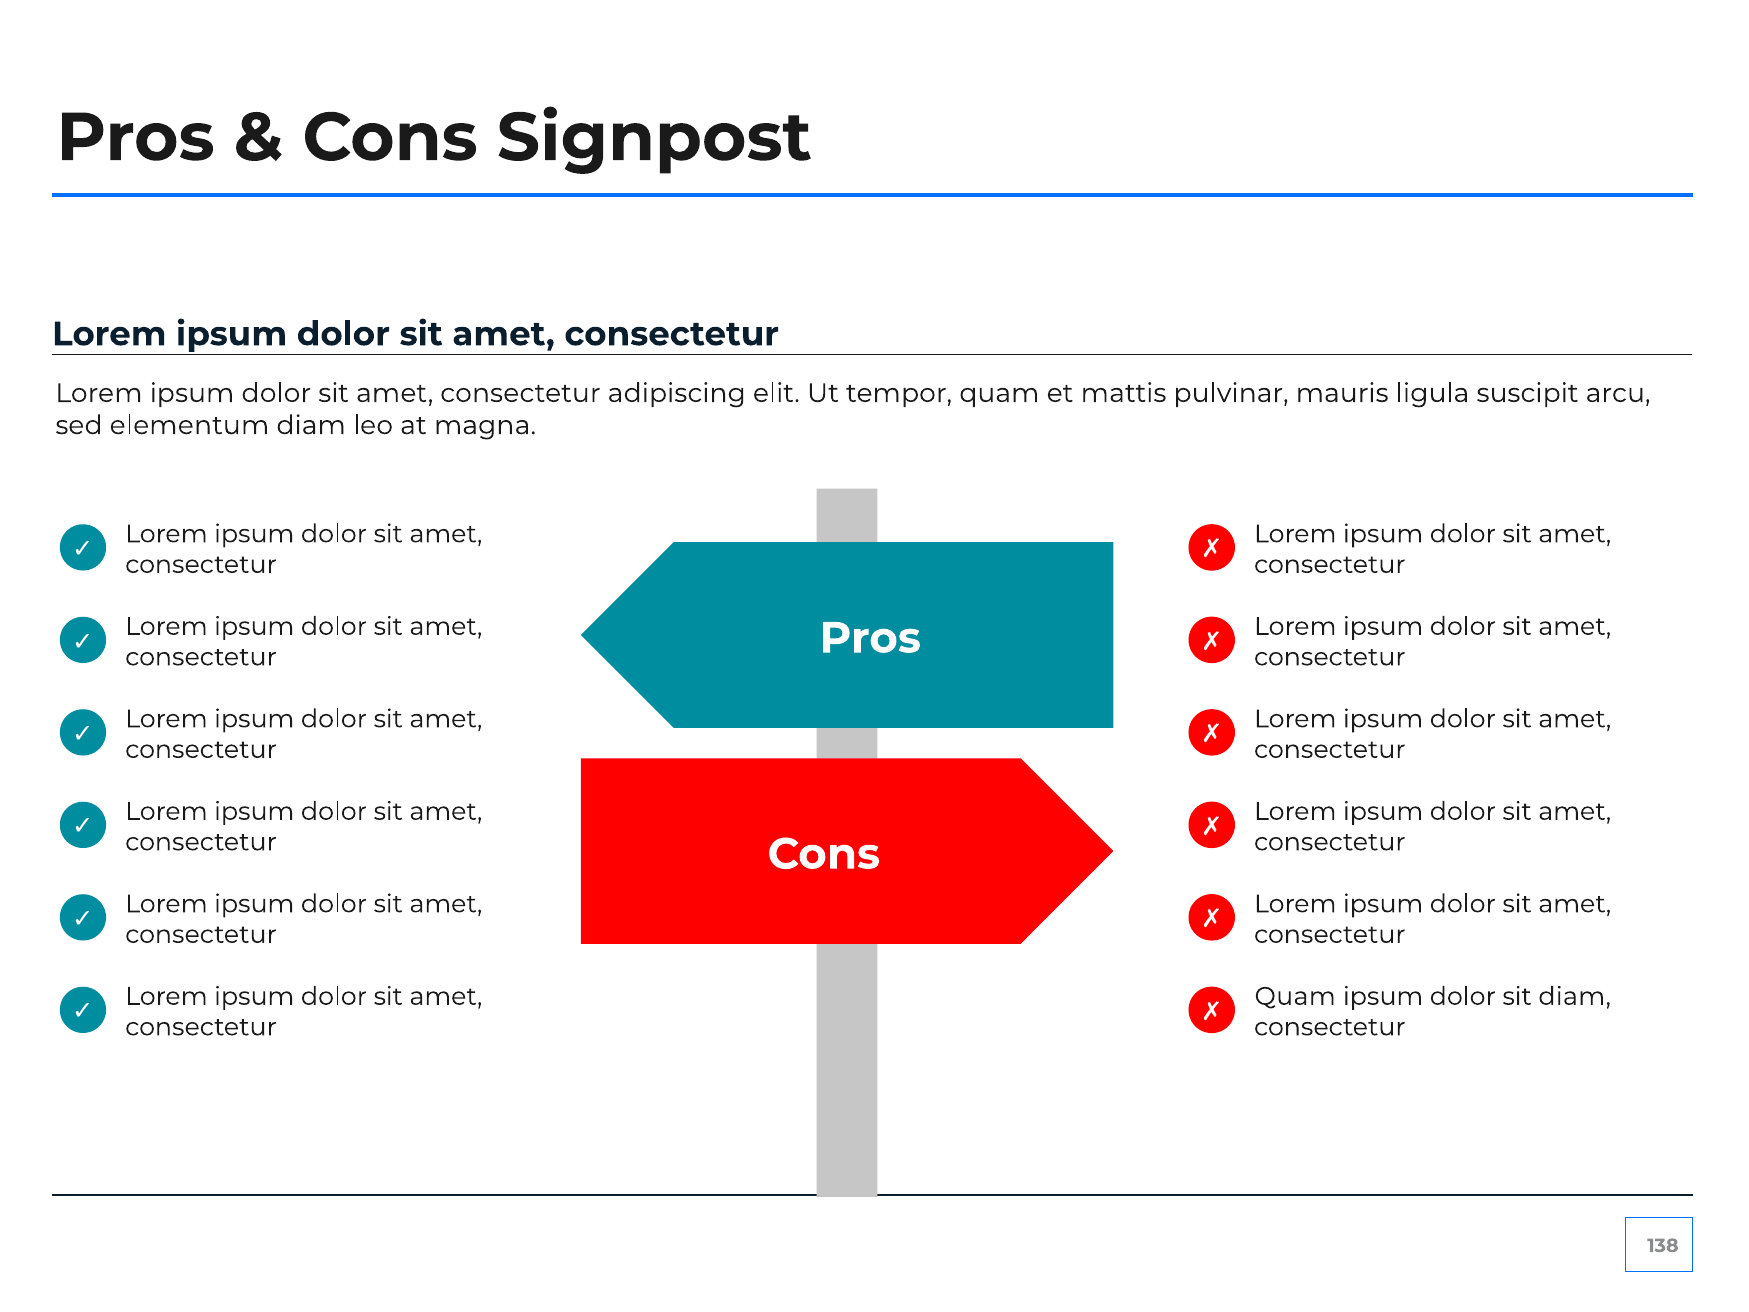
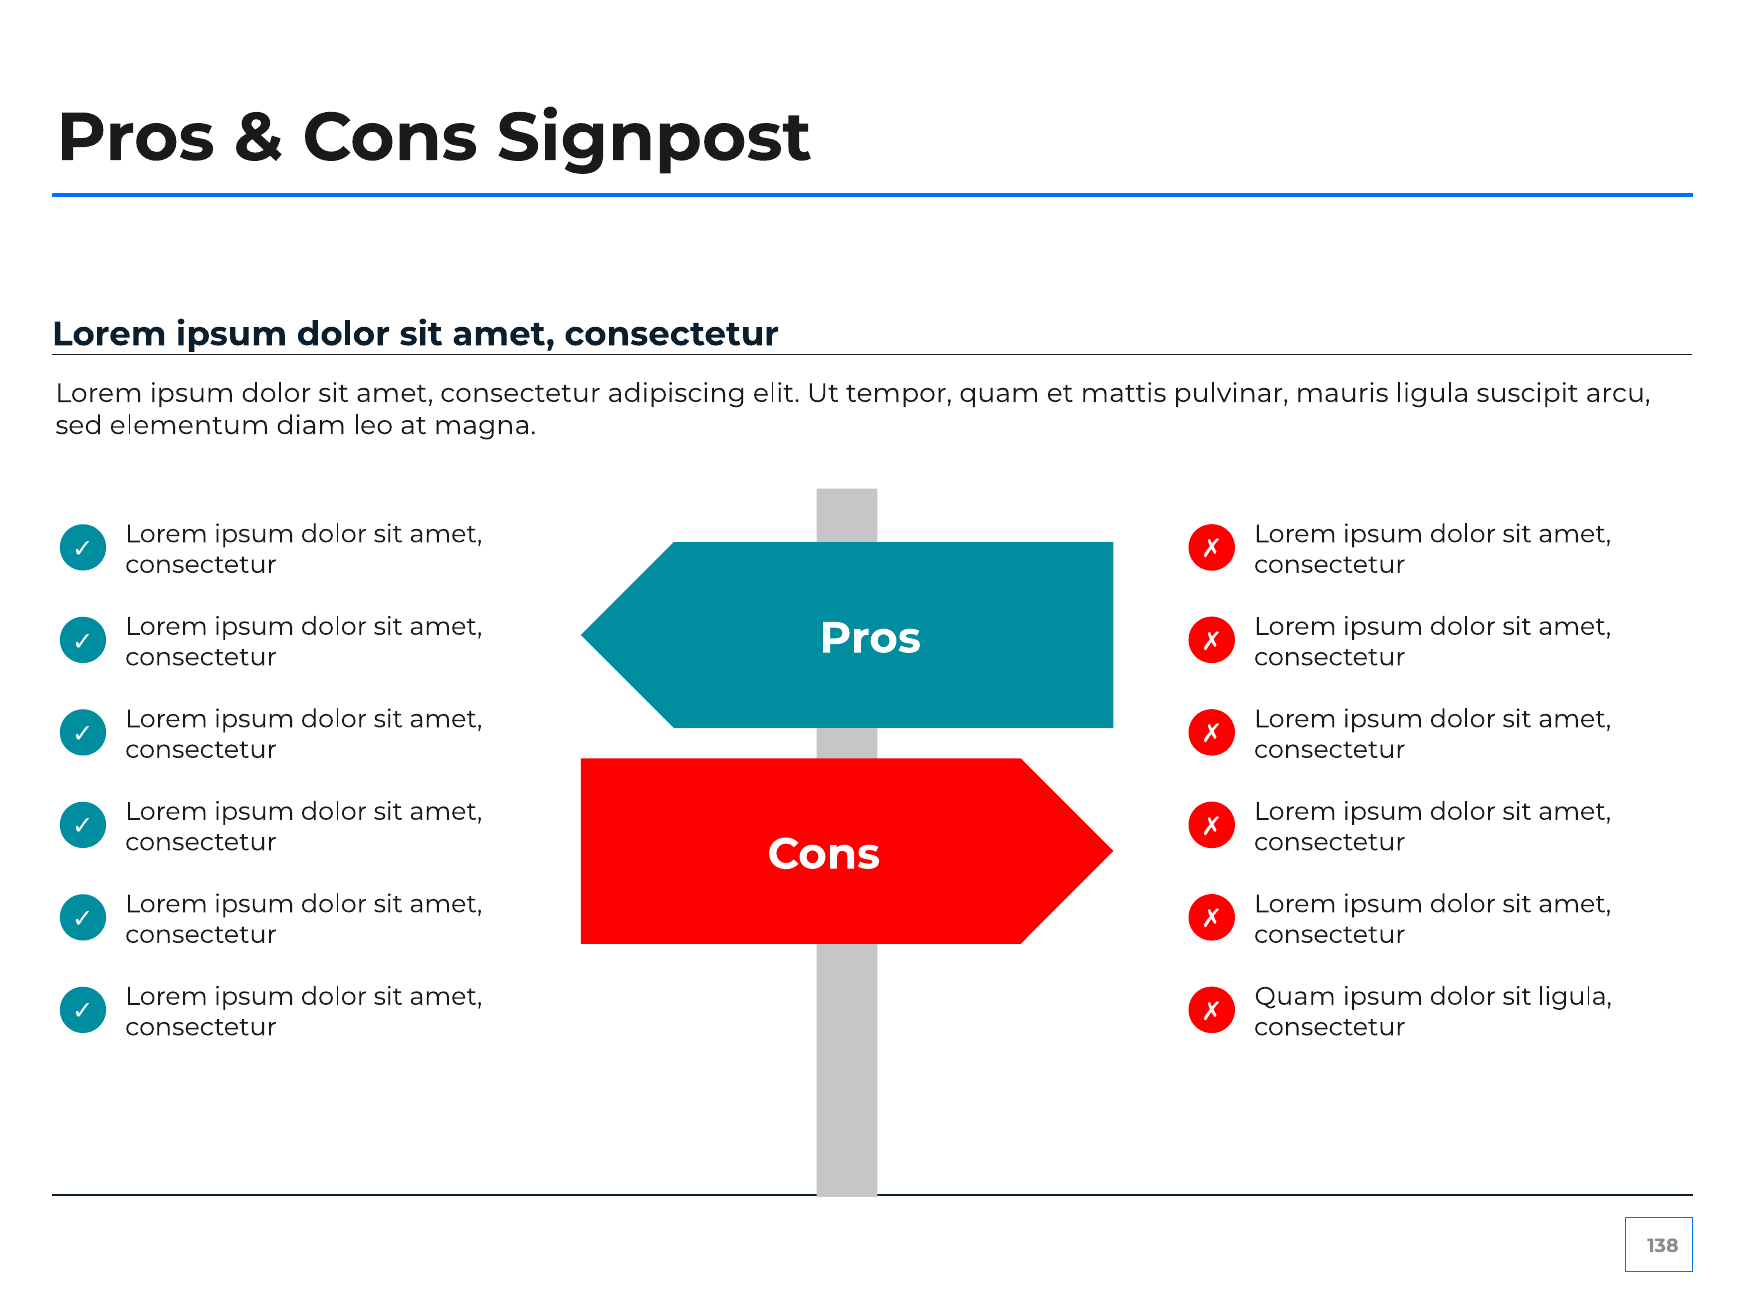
sit diam: diam -> ligula (1575, 996)
